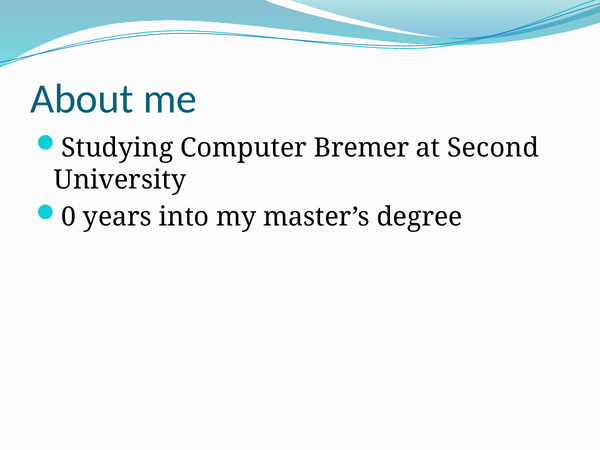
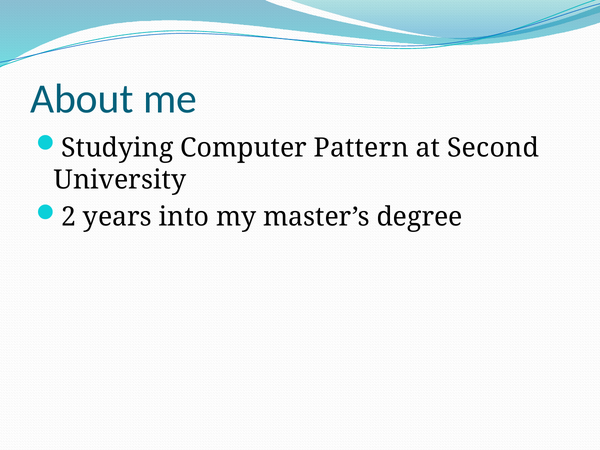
Bremer: Bremer -> Pattern (361, 148)
0: 0 -> 2 (69, 217)
